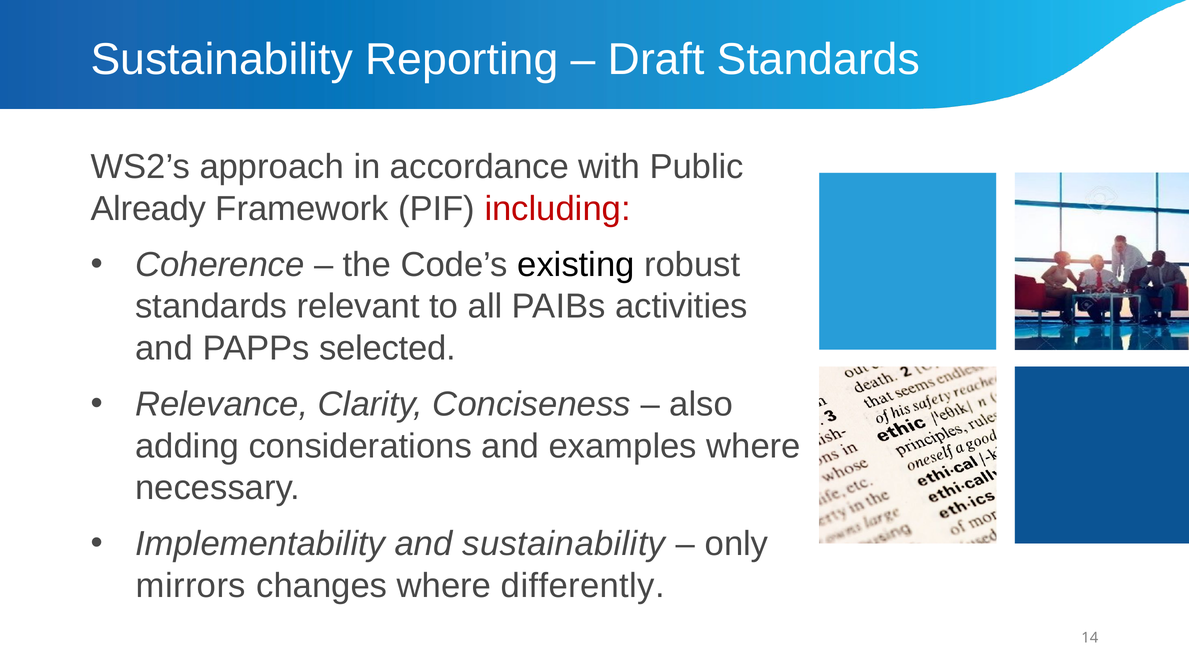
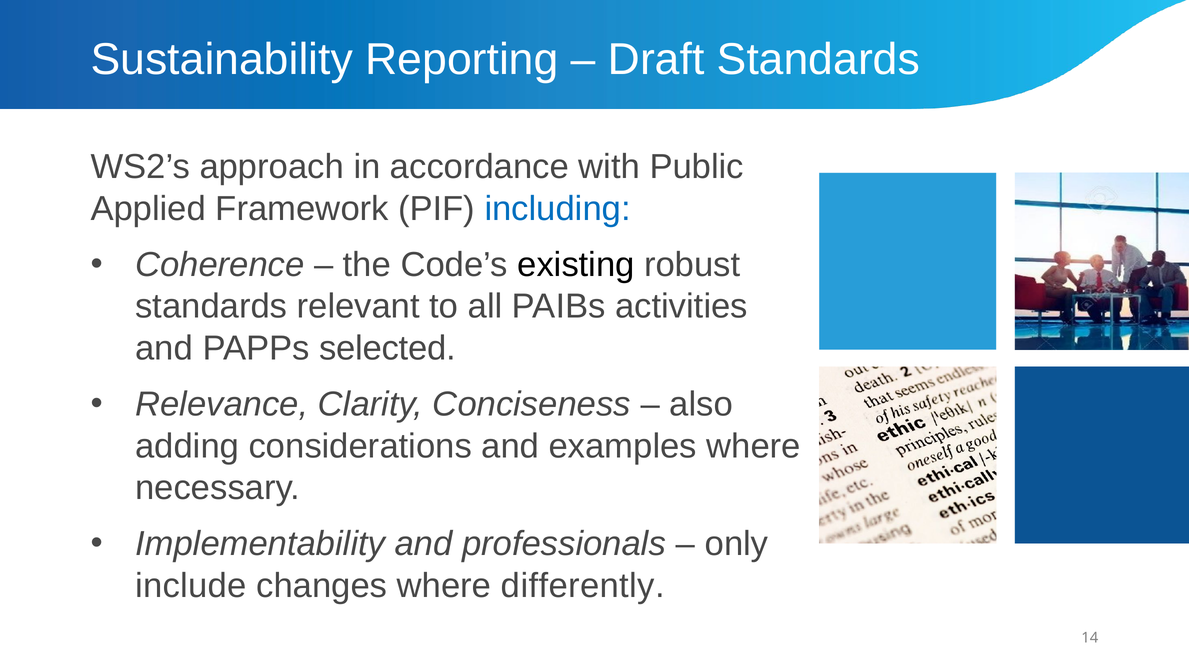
Already: Already -> Applied (148, 209)
including colour: red -> blue (558, 209)
and sustainability: sustainability -> professionals (564, 544)
mirrors: mirrors -> include (191, 585)
